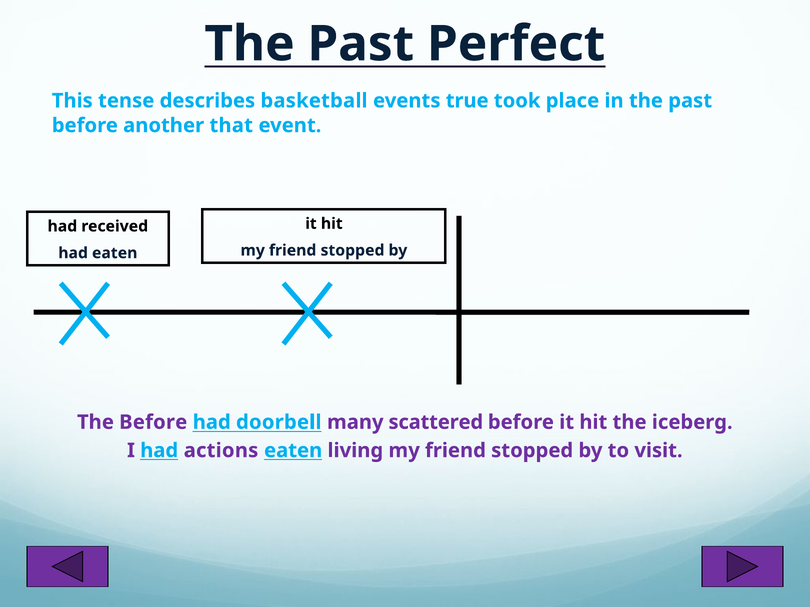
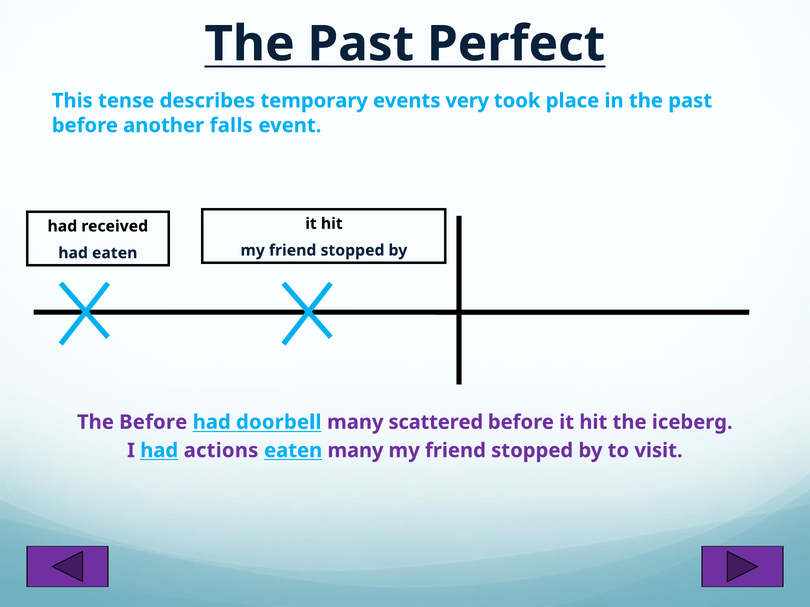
basketball: basketball -> temporary (314, 101)
true: true -> very (467, 101)
that: that -> falls (231, 126)
eaten living: living -> many (355, 451)
